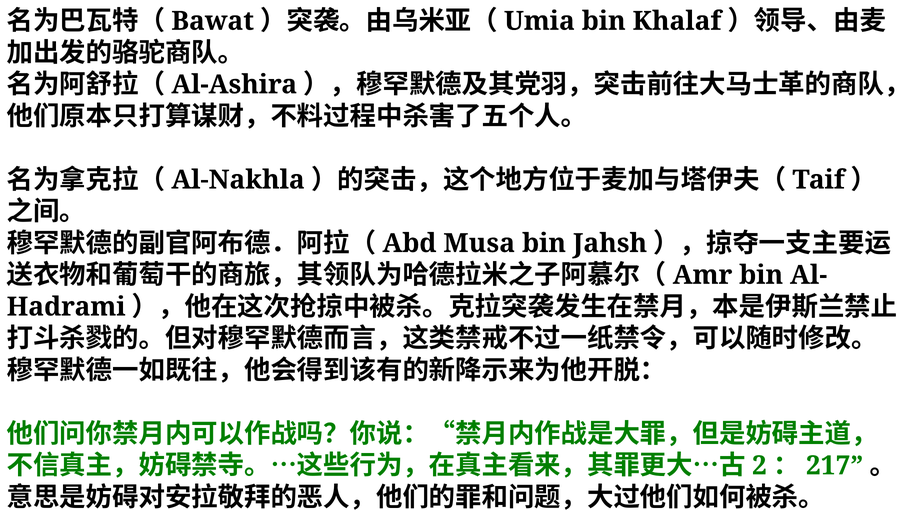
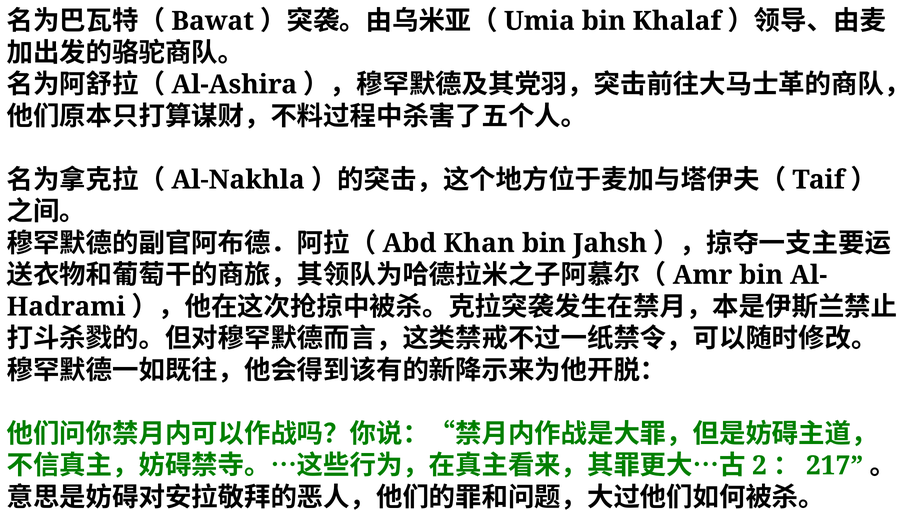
Musa: Musa -> Khan (479, 243)
